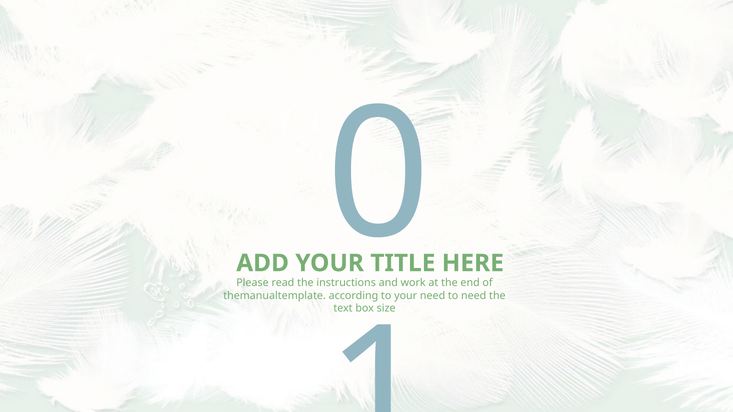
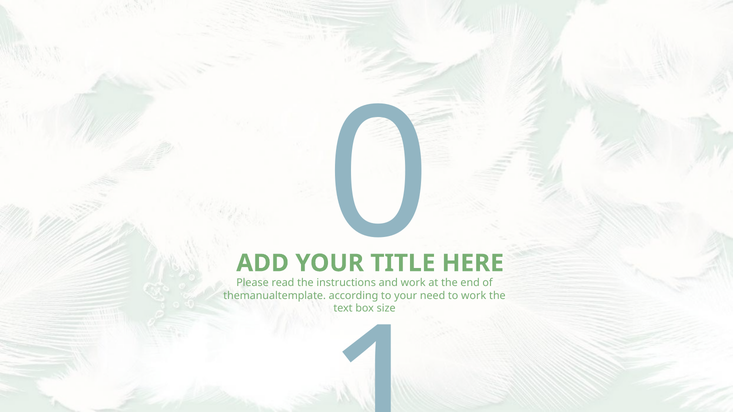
to need: need -> work (474, 296)
